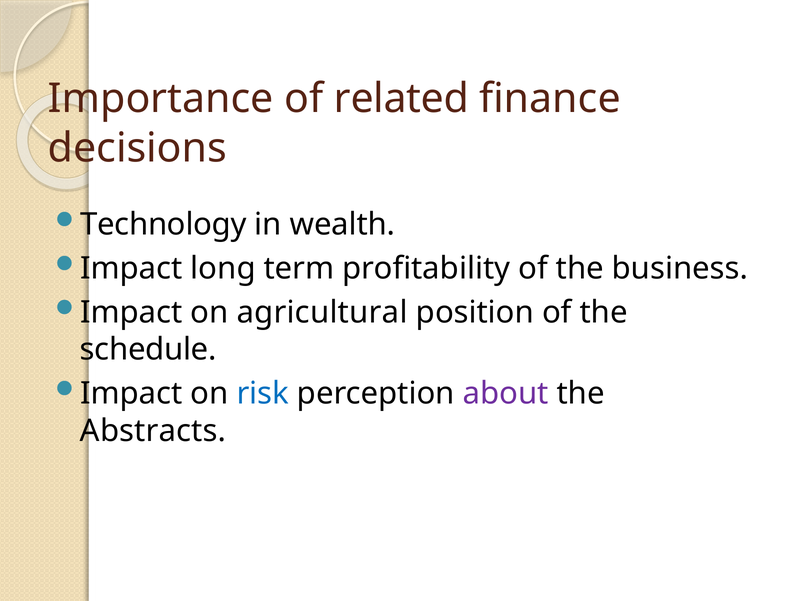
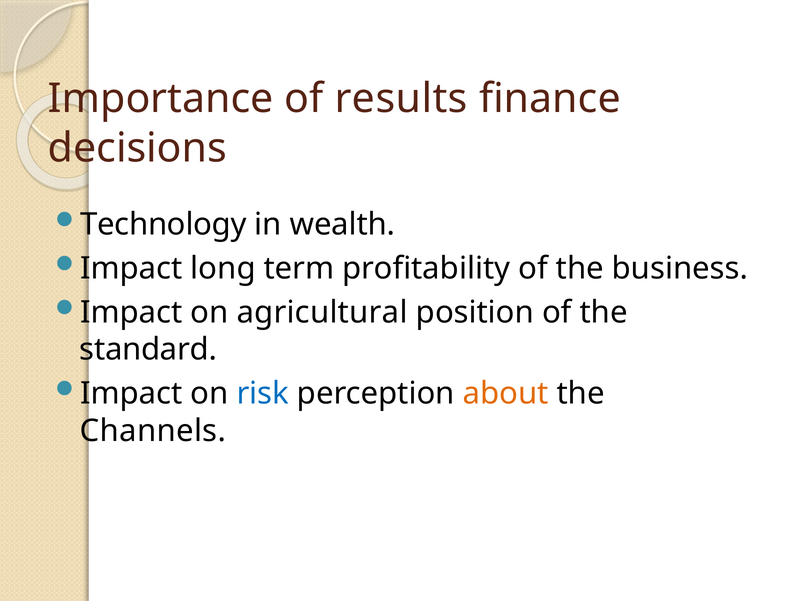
related: related -> results (401, 99)
schedule: schedule -> standard (148, 350)
about colour: purple -> orange (506, 393)
Abstracts: Abstracts -> Channels (153, 431)
